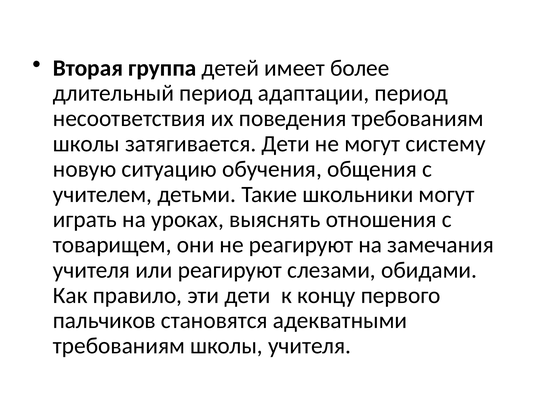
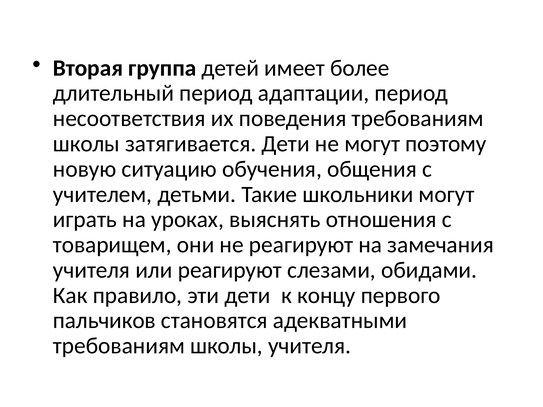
систему: систему -> поэтому (446, 144)
